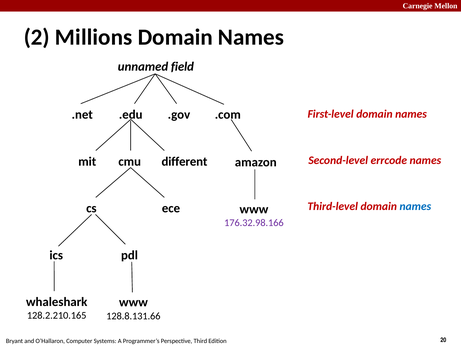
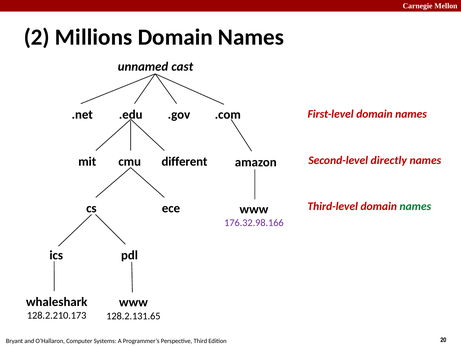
field: field -> cast (182, 67)
errcode: errcode -> directly (389, 160)
names colour: blue -> green (415, 206)
128.2.210.165: 128.2.210.165 -> 128.2.210.173 (57, 315)
128.8.131.66: 128.8.131.66 -> 128.2.131.65 (133, 316)
